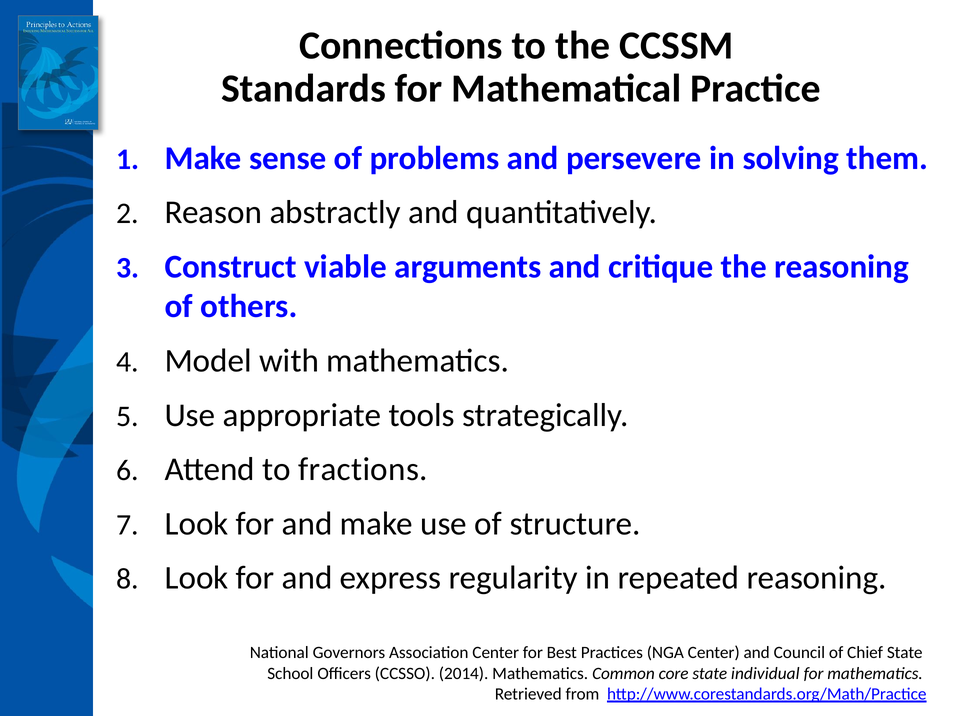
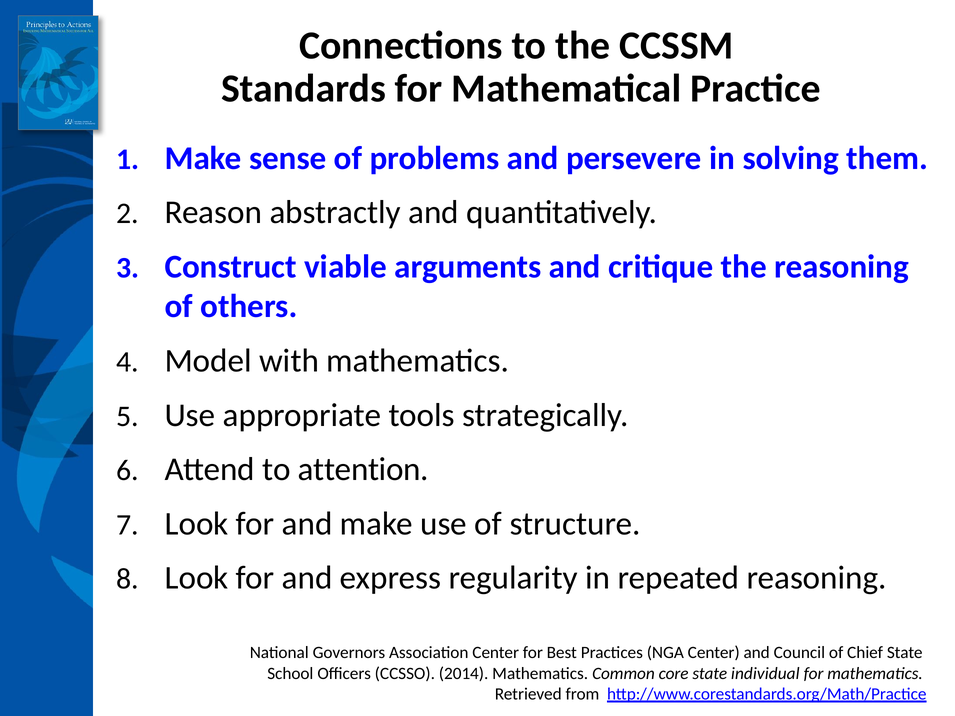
fractions: fractions -> attention (363, 470)
